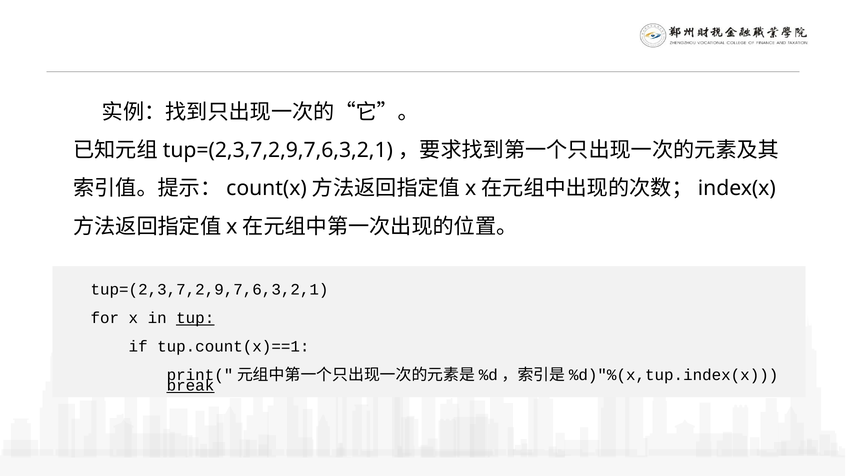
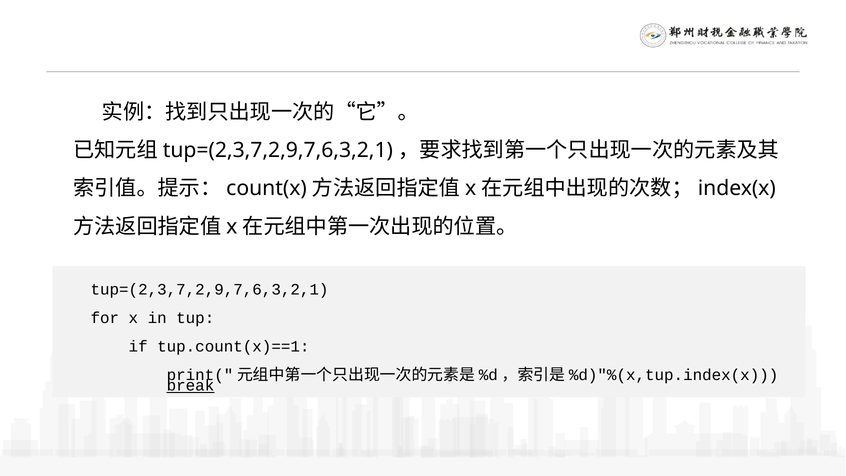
tup underline: present -> none (195, 318)
